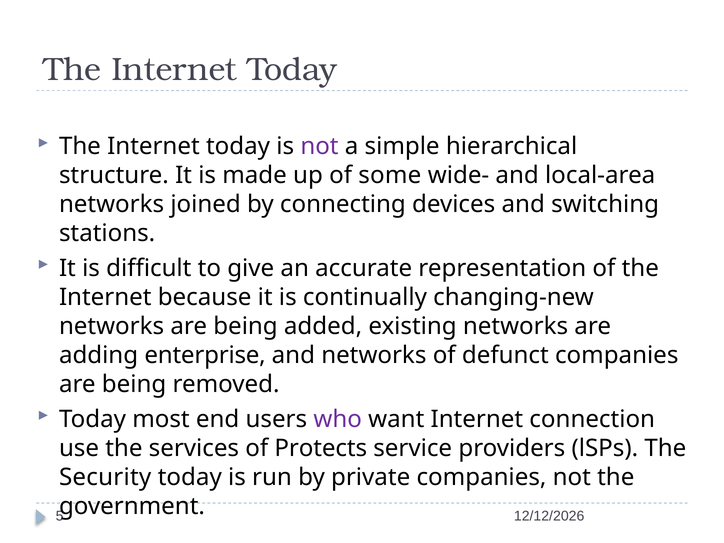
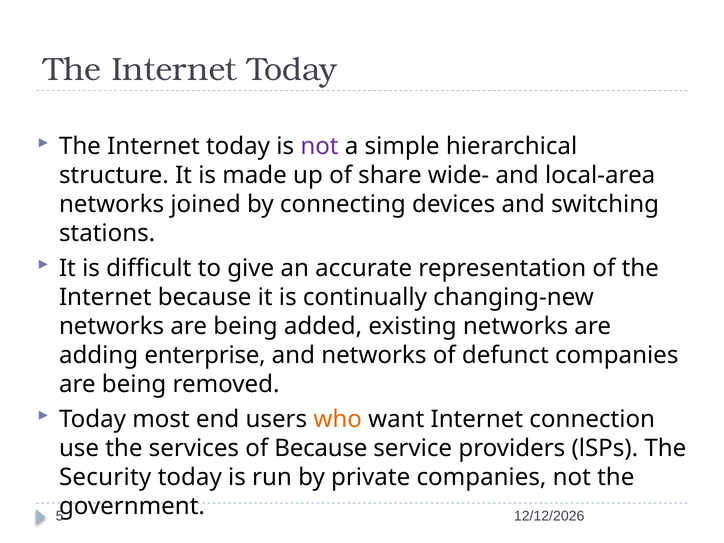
some: some -> share (390, 175)
who colour: purple -> orange (338, 419)
of Protects: Protects -> Because (321, 448)
